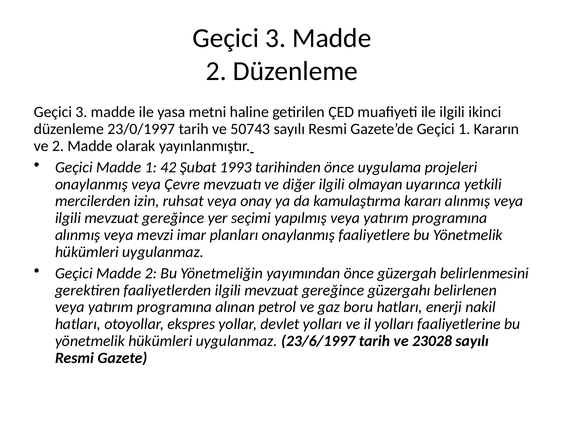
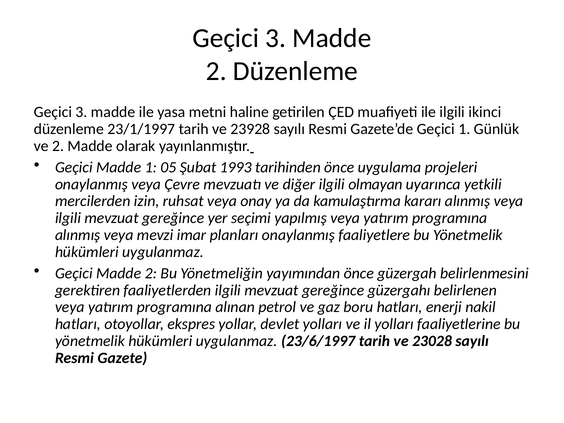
23/0/1997: 23/0/1997 -> 23/1/1997 (141, 129)
50743: 50743 -> 23928 (250, 129)
Kararın: Kararın -> Günlük (497, 129)
42: 42 -> 05 (168, 167)
